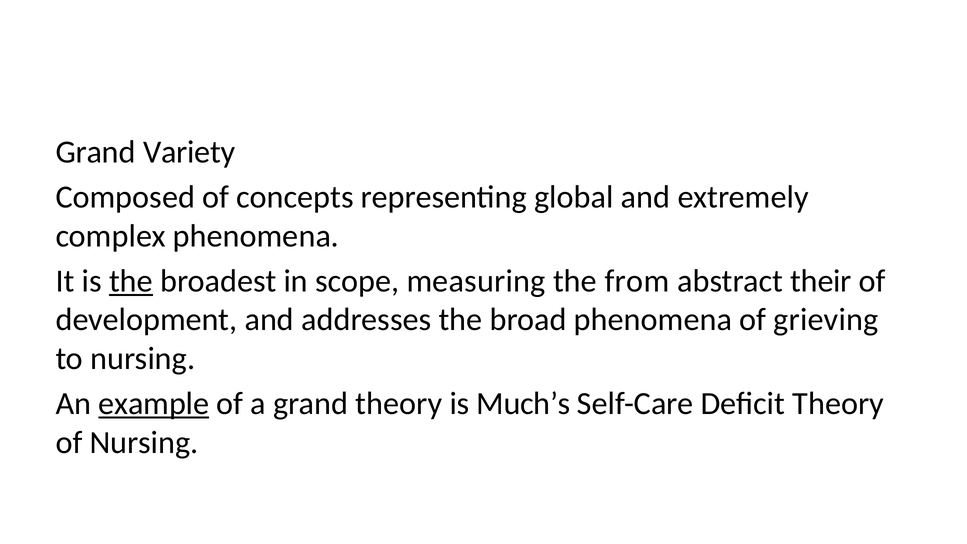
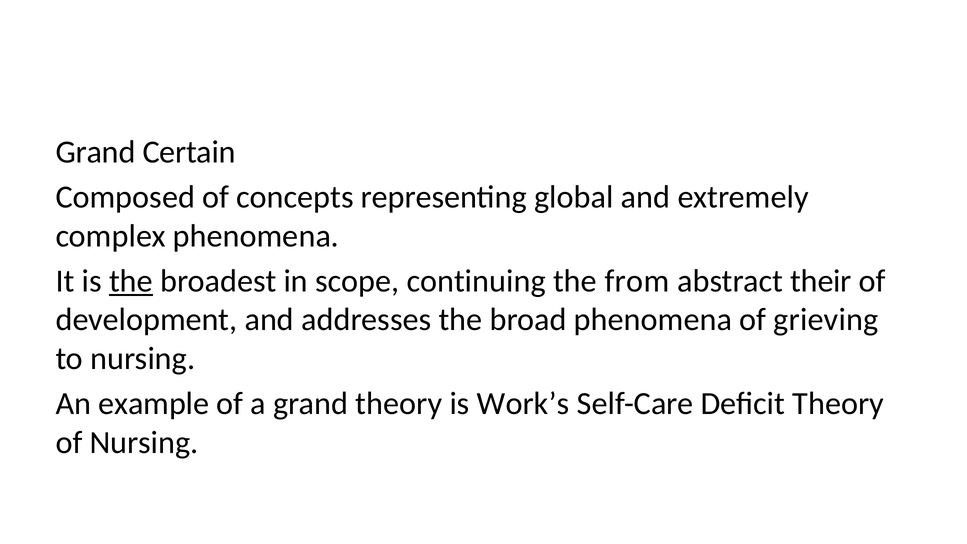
Variety: Variety -> Certain (189, 152)
measuring: measuring -> continuing (476, 281)
example underline: present -> none (154, 404)
Much’s: Much’s -> Work’s (523, 404)
